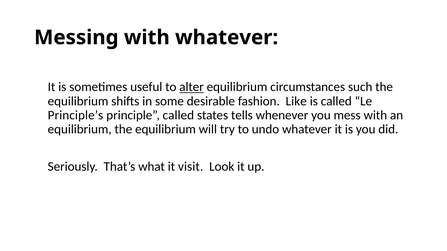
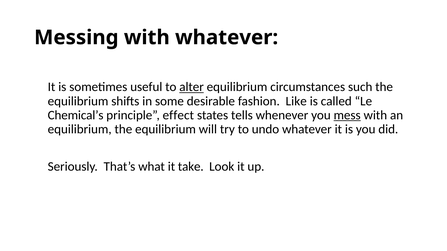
Principle’s: Principle’s -> Chemical’s (76, 115)
principle called: called -> effect (178, 115)
mess underline: none -> present (347, 115)
visit: visit -> take (191, 167)
